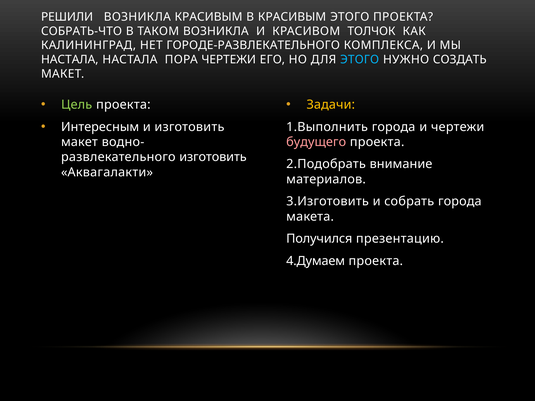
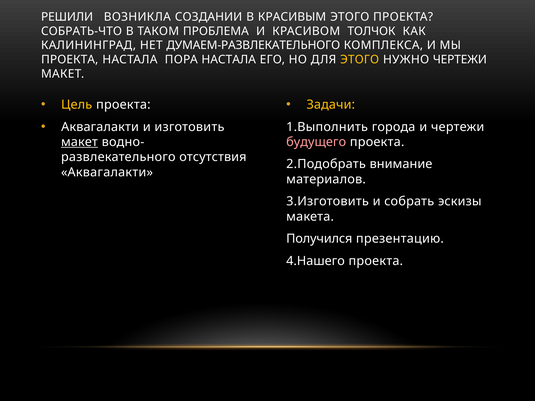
ВОЗНИКЛА КРАСИВЫМ: КРАСИВЫМ -> СОЗДАНИИ (209, 17)
ТАКОМ ВОЗНИКЛА: ВОЗНИКЛА -> ПРОБЛЕМА (216, 31)
ГОРОДЕ-РАЗВЛЕКАТЕЛЬНОГО: ГОРОДЕ-РАЗВЛЕКАТЕЛЬНОГО -> ДУМАЕМ-РАЗВЛЕКАТЕЛЬНОГО (253, 45)
НАСТАЛА: НАСТАЛА -> ПРОЕКТА (70, 60)
ПОРА ЧЕРТЕЖИ: ЧЕРТЕЖИ -> НАСТАЛА (229, 60)
ЭТОГО colour: light blue -> yellow (360, 60)
НУЖНО СОЗДАТЬ: СОЗДАТЬ -> ЧЕРТЕЖИ (460, 60)
Цель colour: light green -> yellow (77, 105)
Интересным: Интересным -> Аквагалакти (100, 127)
макет underline: none -> present (79, 142)
изготовить: изготовить -> отсутствия (213, 157)
собрать города: города -> эскизы (460, 202)
4.Думаем: 4.Думаем -> 4.Нашего (316, 261)
